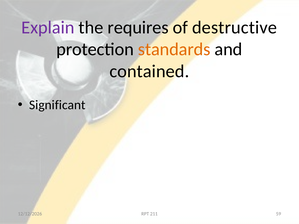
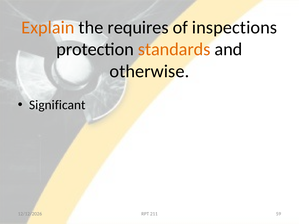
Explain colour: purple -> orange (48, 27)
destructive: destructive -> inspections (235, 27)
contained: contained -> otherwise (149, 71)
